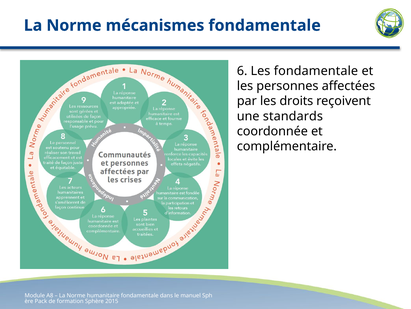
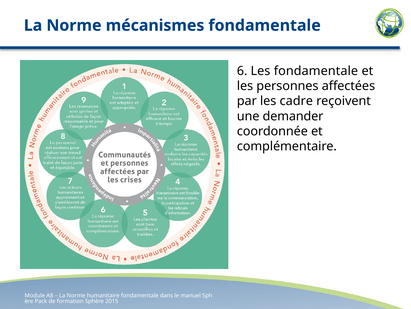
droits: droits -> cadre (296, 101)
standards: standards -> demander (293, 116)
